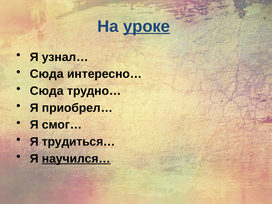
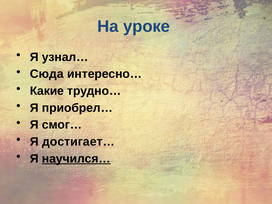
уроке underline: present -> none (147, 26)
Сюда: Сюда -> Какие (47, 91)
трудиться…: трудиться… -> достигает… (78, 142)
